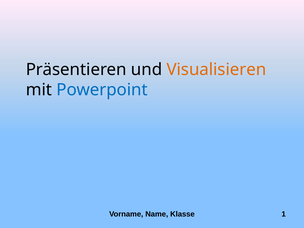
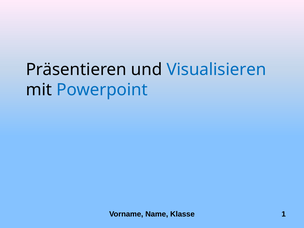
Visualisieren colour: orange -> blue (216, 70)
